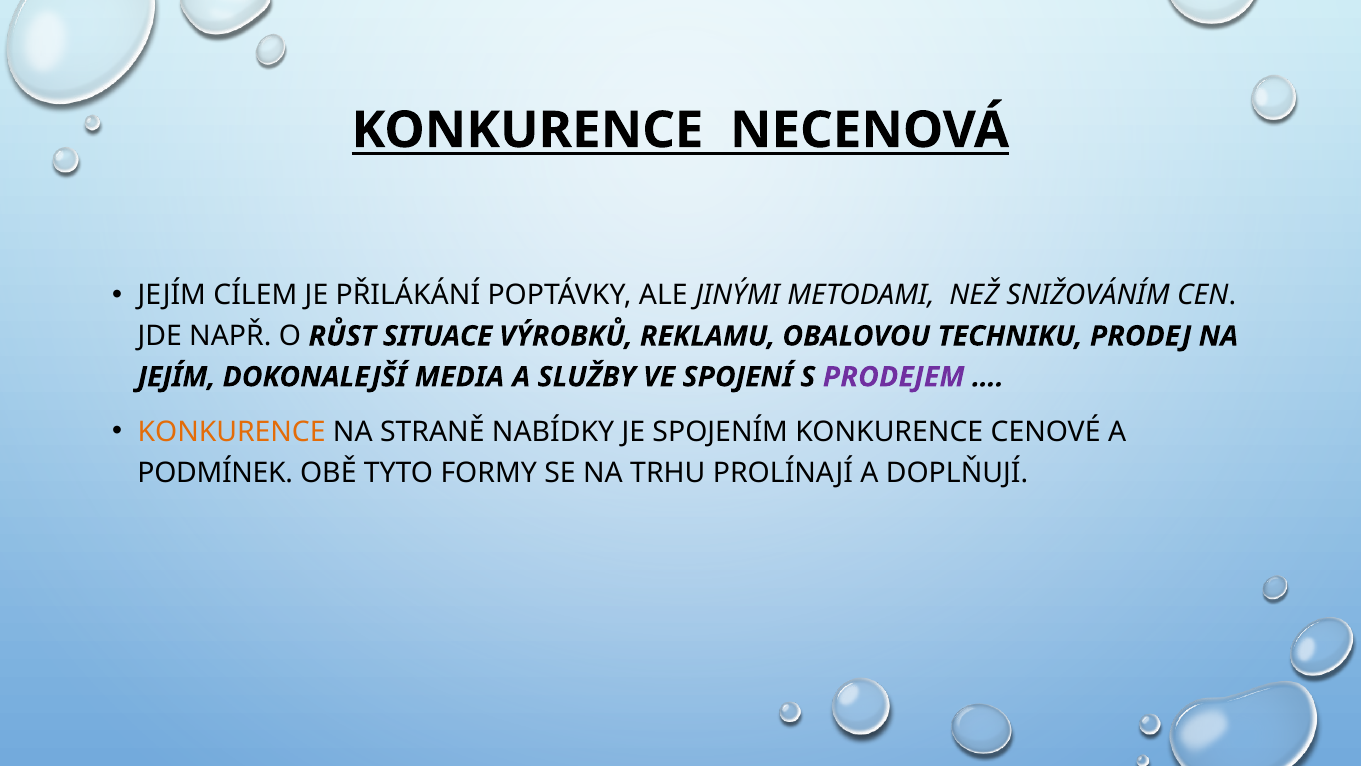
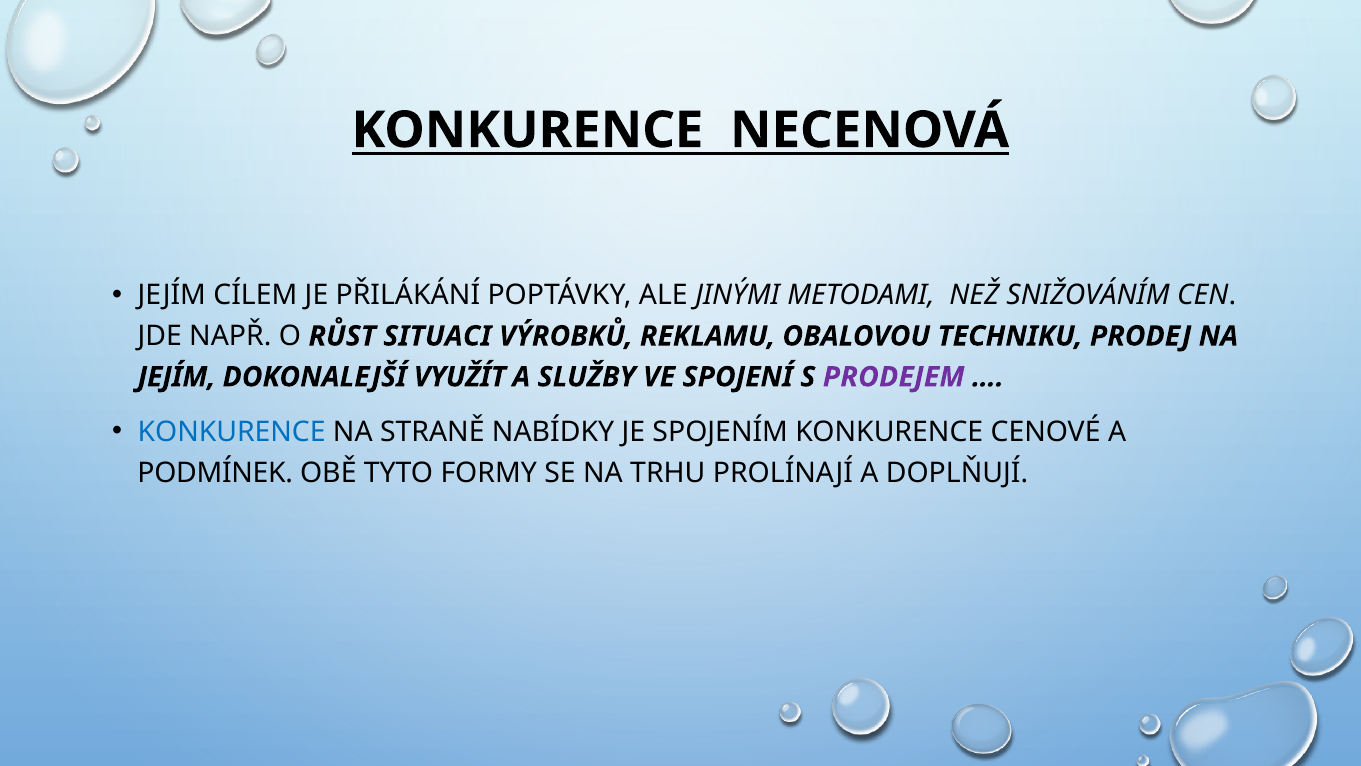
SITUACE: SITUACE -> SITUACI (437, 336)
MEDIA: MEDIA -> VYUŽÍT (460, 377)
KONKURENCE colour: orange -> blue (232, 432)
